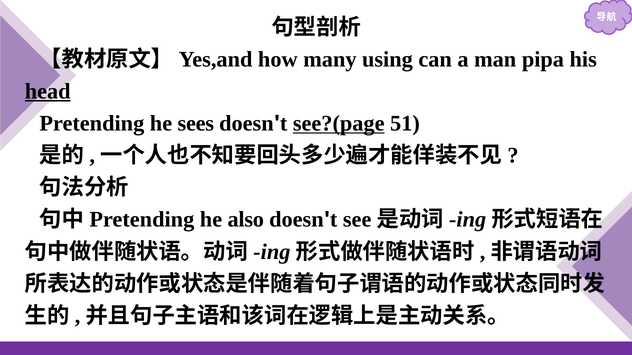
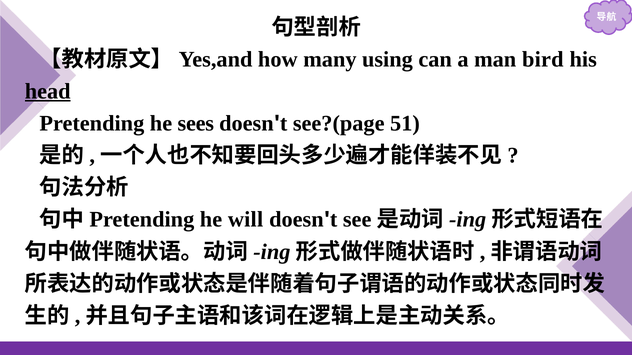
pipa: pipa -> bird (543, 59)
see?(page underline: present -> none (339, 124)
also: also -> will (246, 220)
